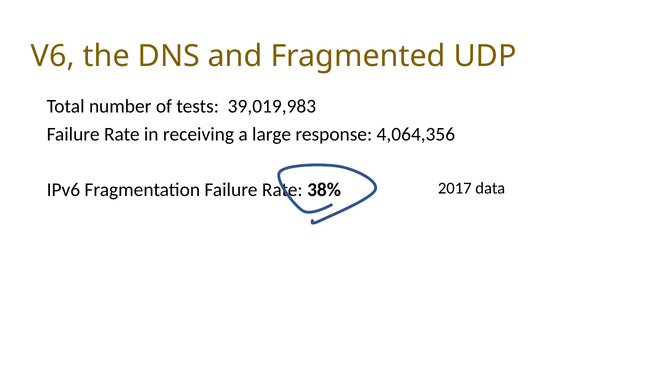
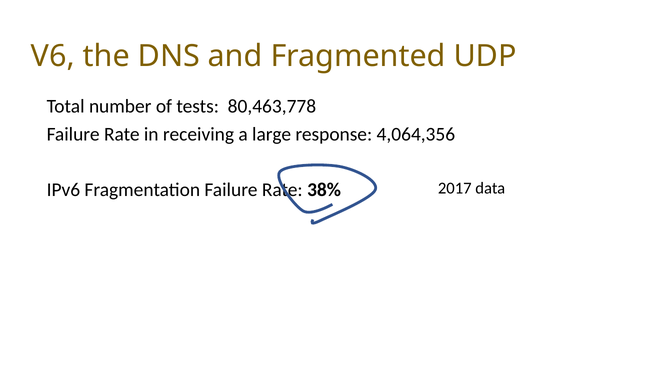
39,019,983: 39,019,983 -> 80,463,778 (272, 106)
